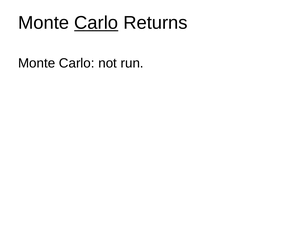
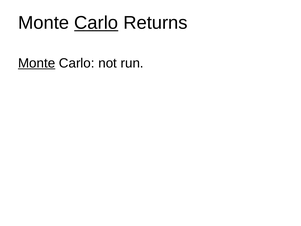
Monte underline: none -> present (37, 63)
